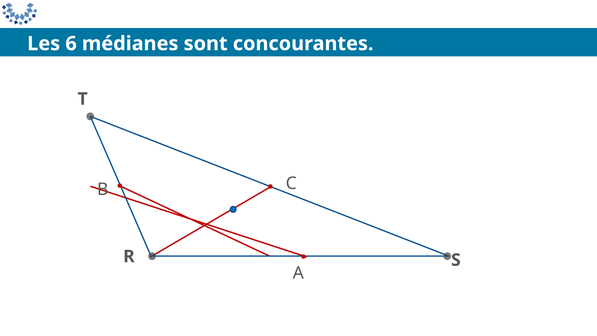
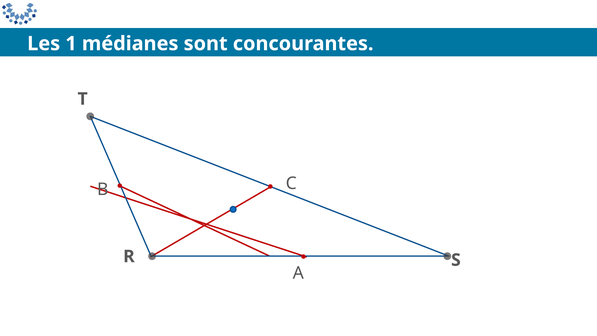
6: 6 -> 1 (71, 44)
